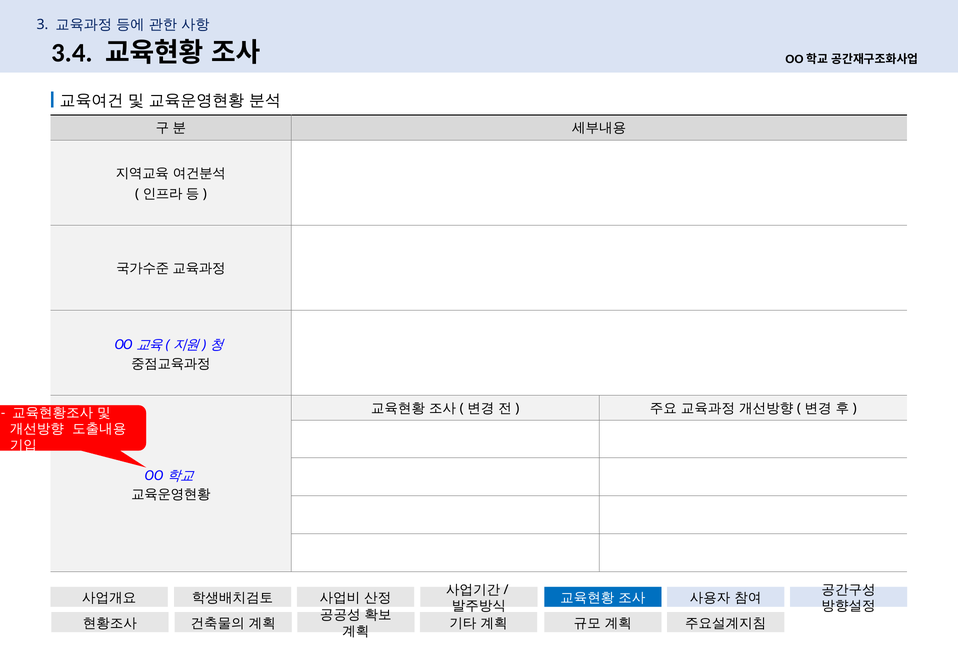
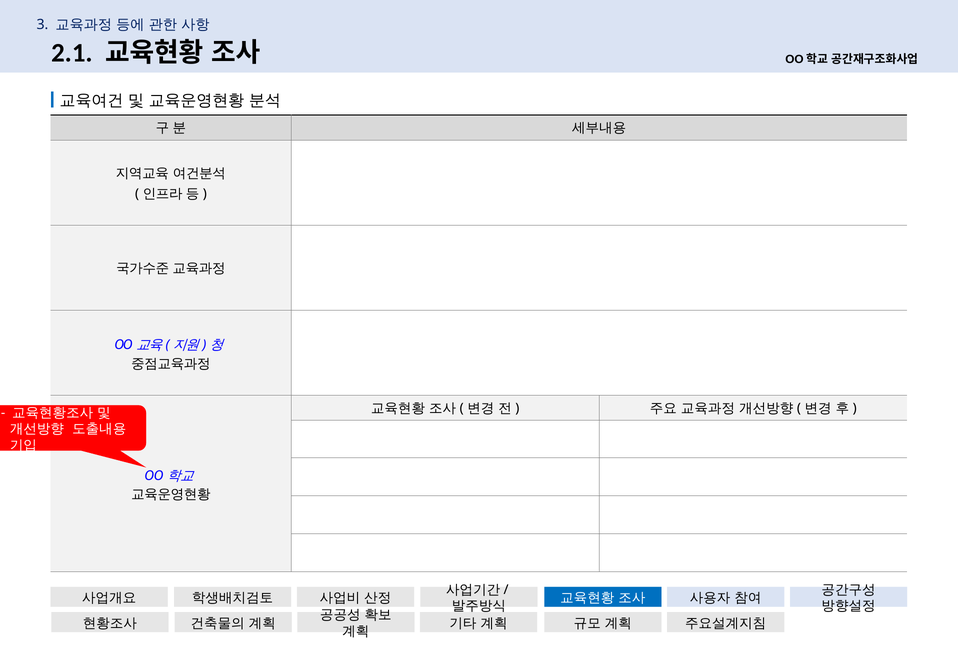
3.4: 3.4 -> 2.1 (72, 53)
